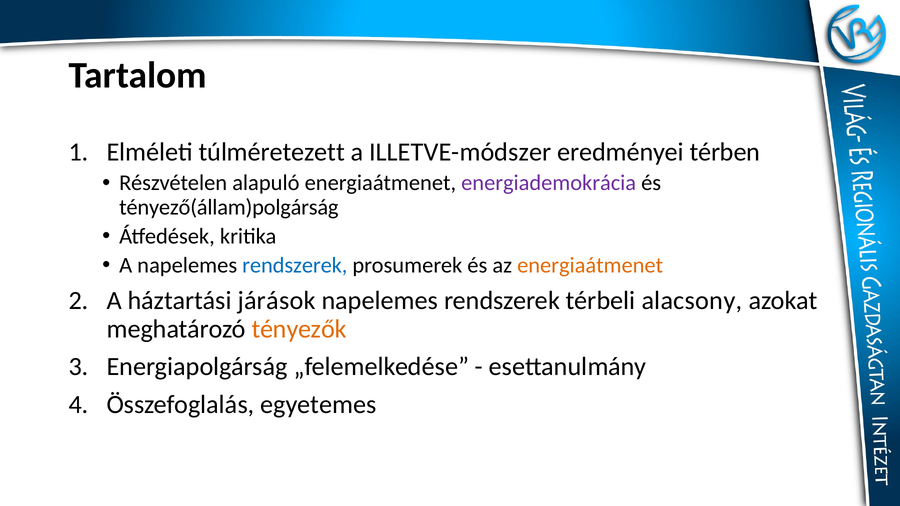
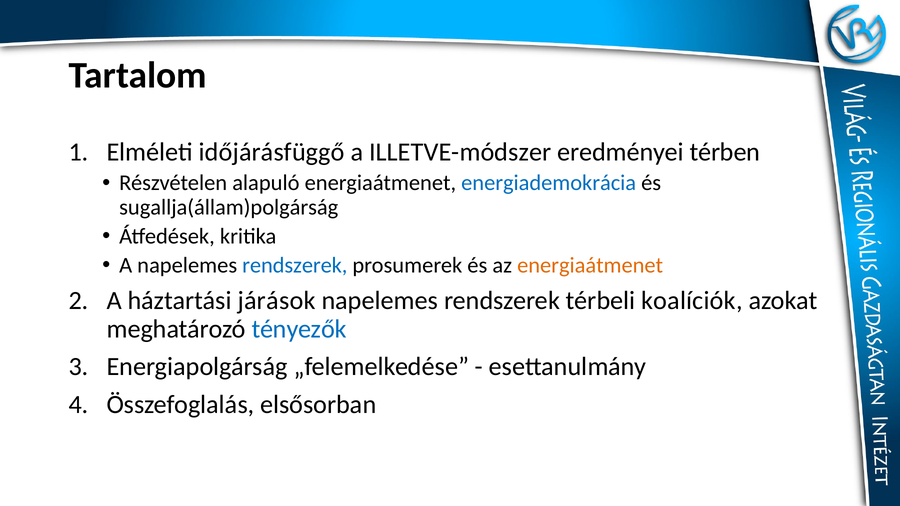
túlméretezett: túlméretezett -> időjárásfüggő (272, 152)
energiademokrácia colour: purple -> blue (549, 183)
tényező(állam)polgárság: tényező(állam)polgárság -> sugallja(állam)polgárság (229, 207)
alacsony: alacsony -> koalíciók (692, 301)
tényezők colour: orange -> blue (299, 329)
egyetemes: egyetemes -> elsősorban (318, 405)
